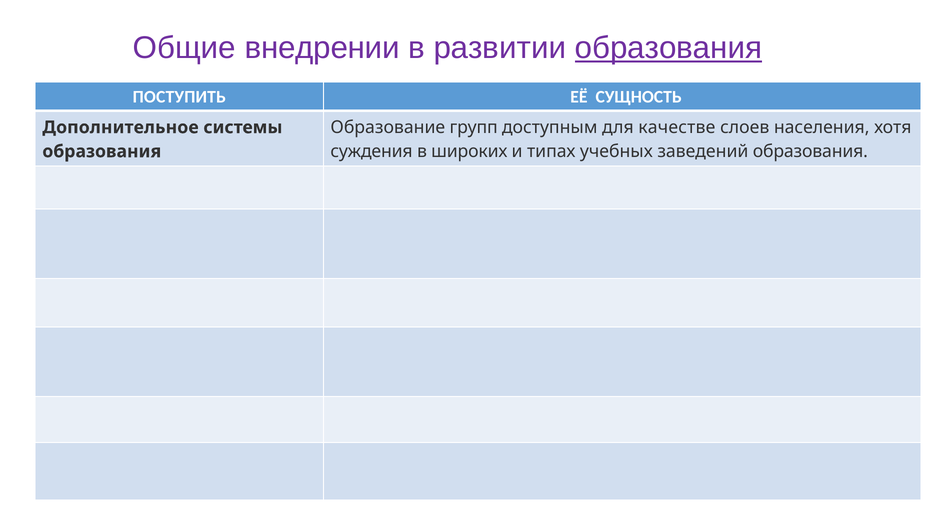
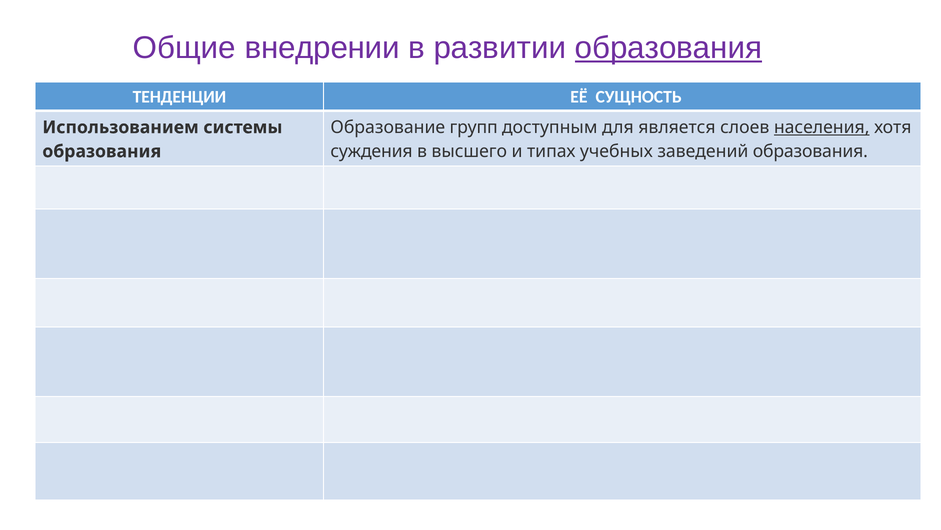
ПОСТУПИТЬ: ПОСТУПИТЬ -> ТЕНДЕНЦИИ (179, 97)
качестве: качестве -> является (677, 127)
населения underline: none -> present (822, 127)
Дополнительное: Дополнительное -> Использованием (121, 127)
широких: широких -> высшего (469, 151)
